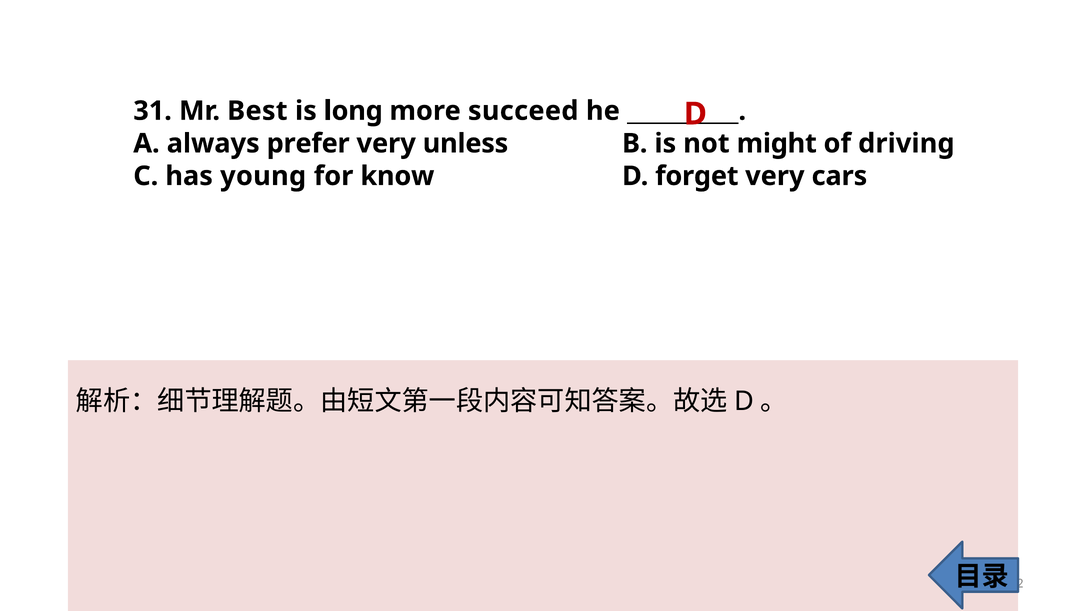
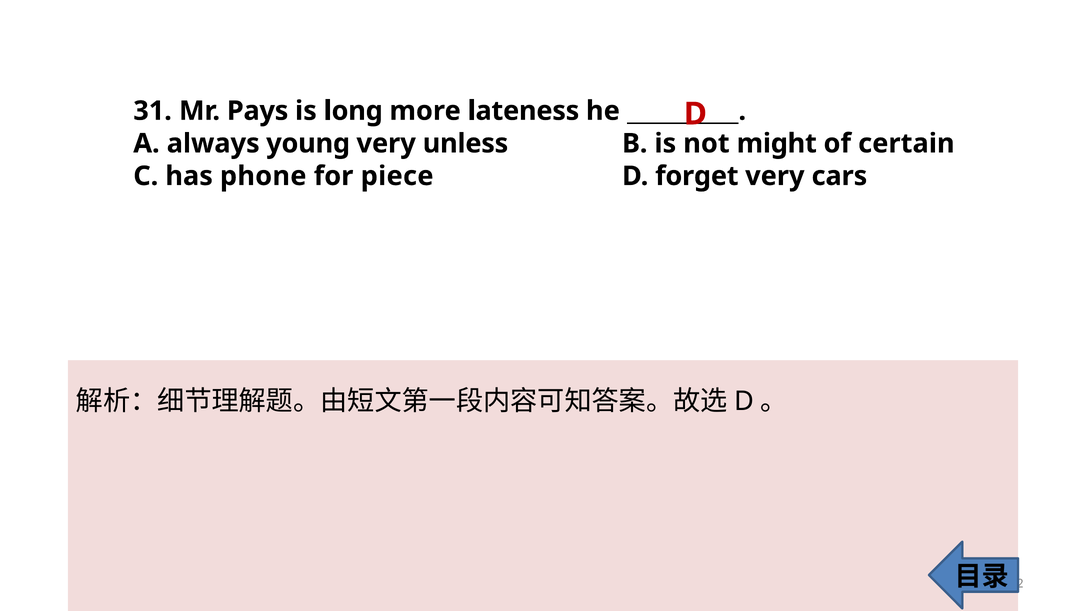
Best: Best -> Pays (258, 111)
succeed: succeed -> lateness (523, 111)
prefer: prefer -> young (308, 143)
driving: driving -> certain (906, 143)
young: young -> phone (263, 176)
know: know -> piece (397, 176)
